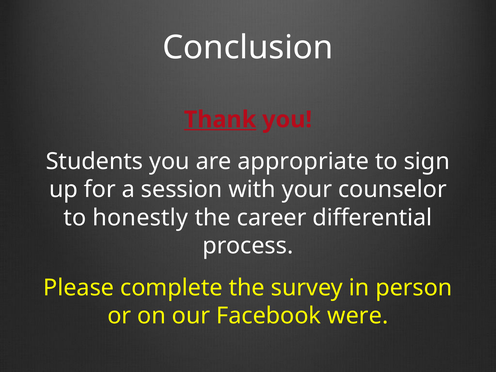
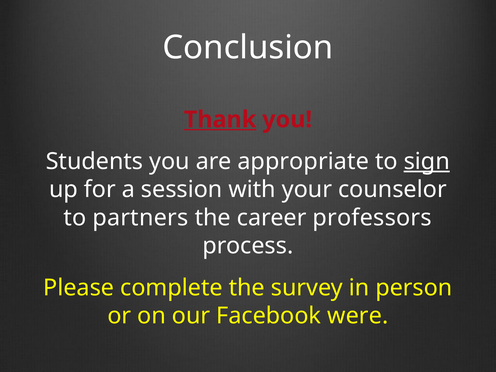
sign underline: none -> present (427, 161)
honestly: honestly -> partners (140, 218)
differential: differential -> professors (372, 218)
